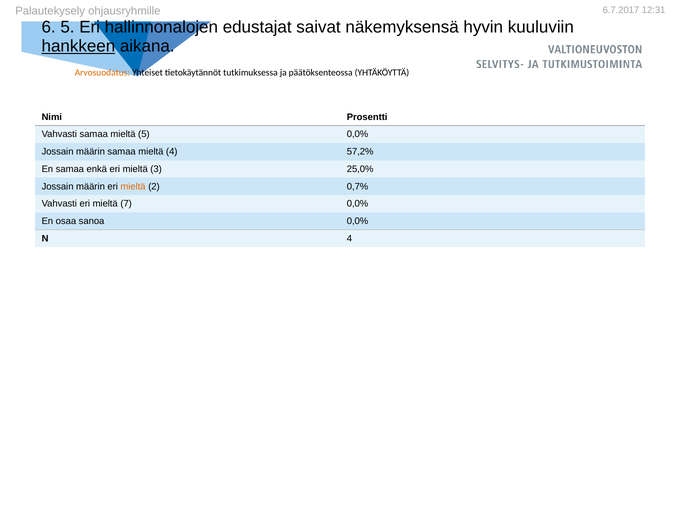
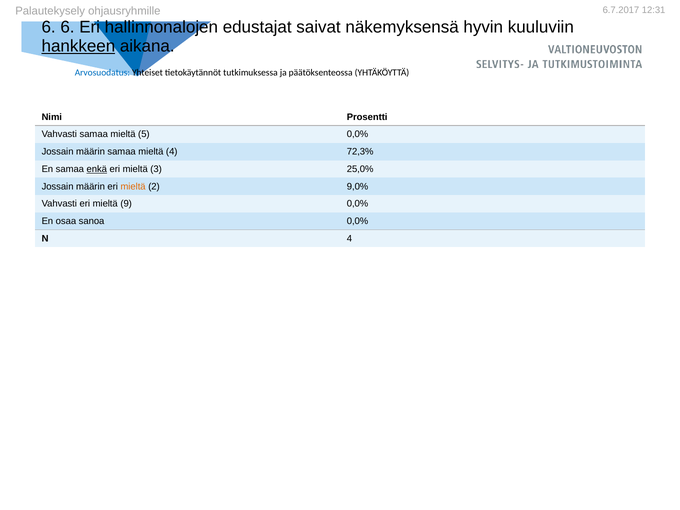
6 5: 5 -> 6 (67, 27)
Arvosuodatus colour: orange -> blue (102, 72)
57,2%: 57,2% -> 72,3% (360, 152)
enkä underline: none -> present (97, 169)
0,7%: 0,7% -> 9,0% (358, 187)
7: 7 -> 9 (126, 204)
